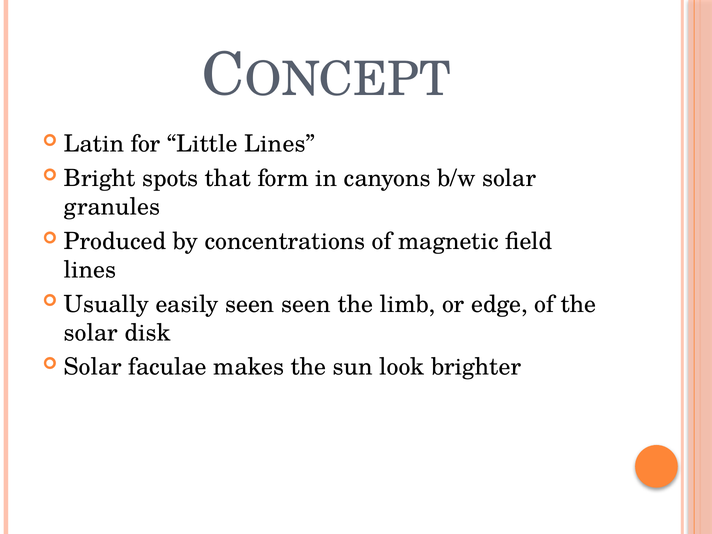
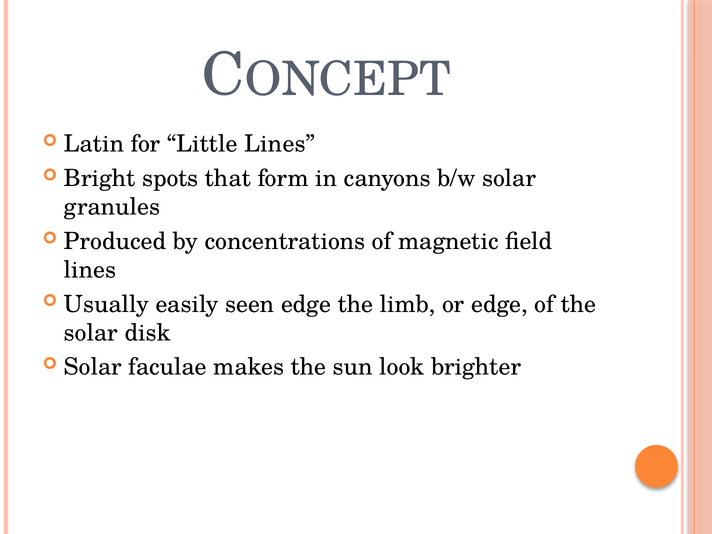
seen seen: seen -> edge (306, 304)
